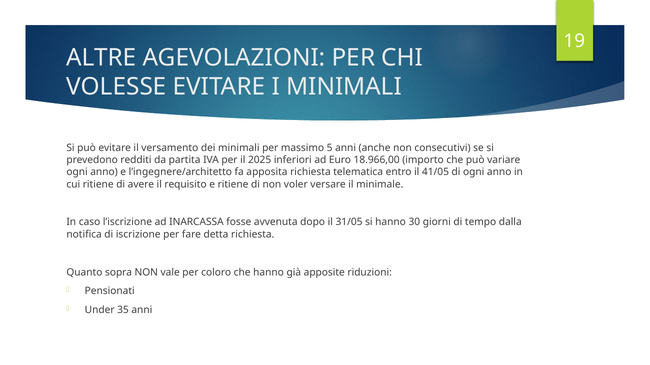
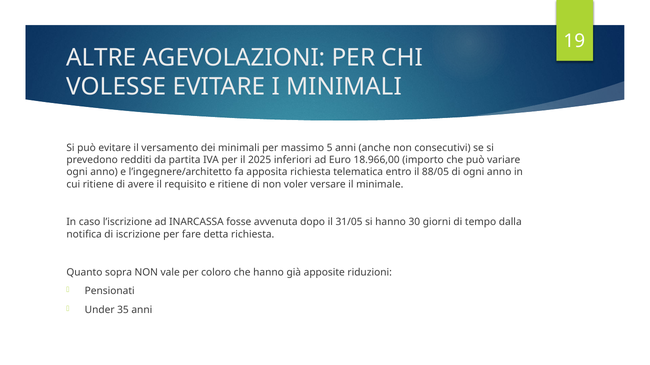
41/05: 41/05 -> 88/05 (435, 172)
